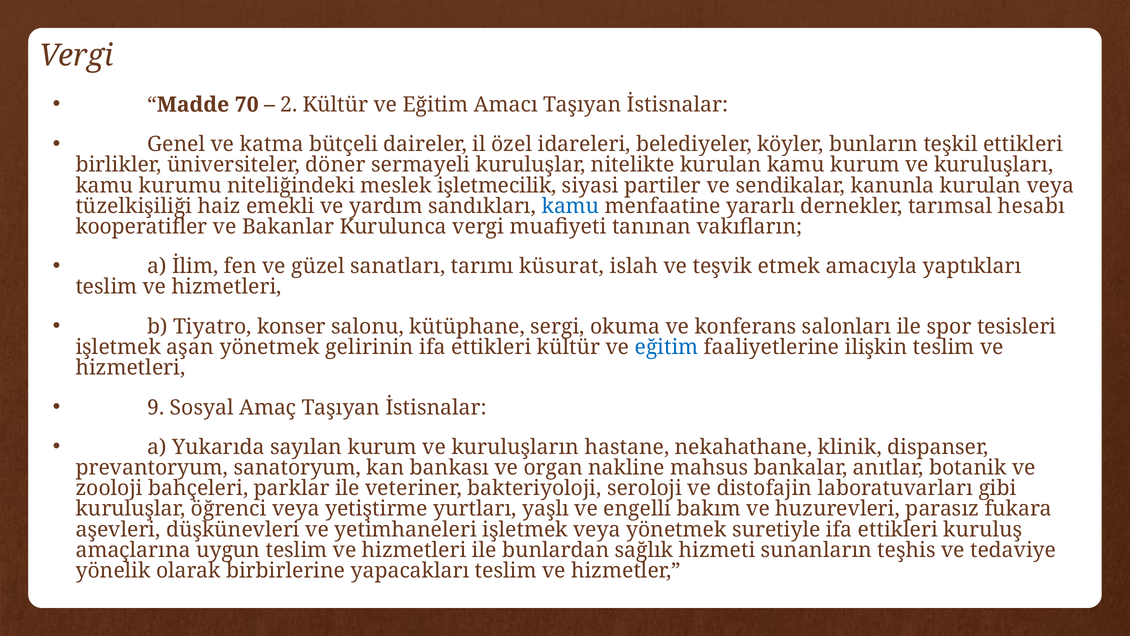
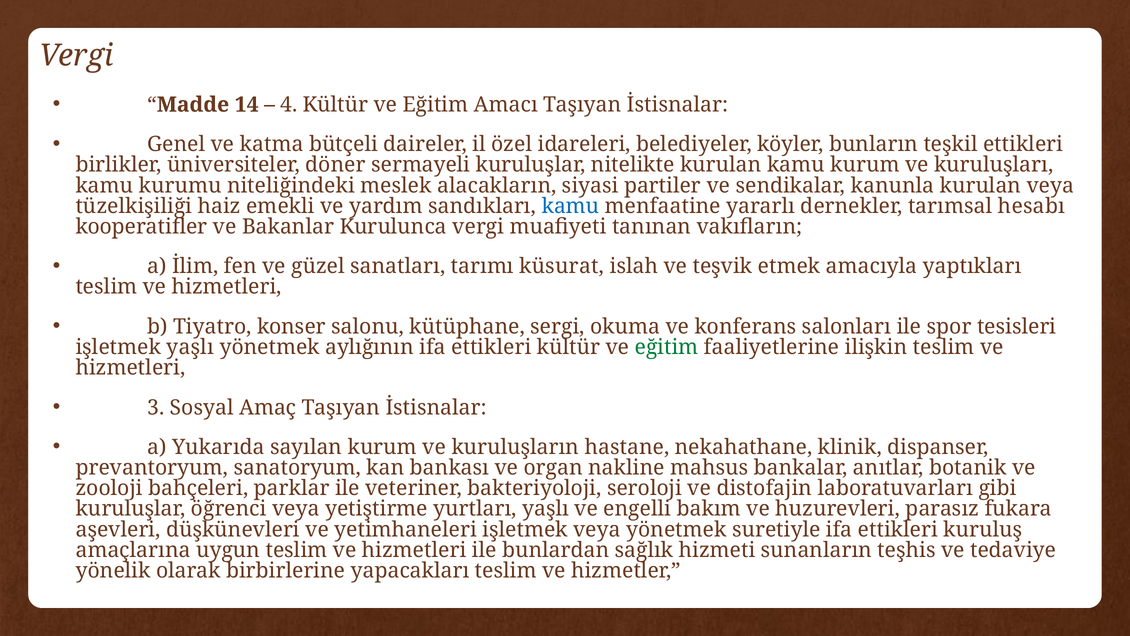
70: 70 -> 14 (247, 105)
2: 2 -> 4 (289, 105)
işletmecilik: işletmecilik -> alacakların (497, 185)
işletmek aşan: aşan -> yaşlı (190, 347)
gelirinin: gelirinin -> aylığının (370, 347)
eğitim colour: blue -> green (667, 347)
9: 9 -> 3 (156, 407)
